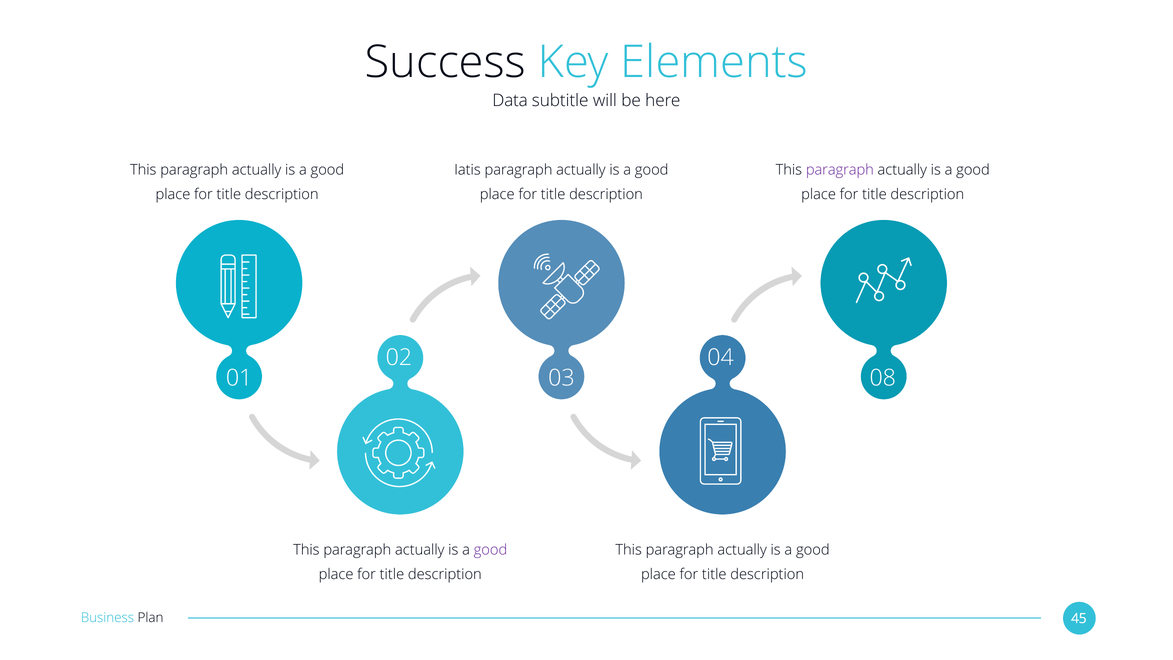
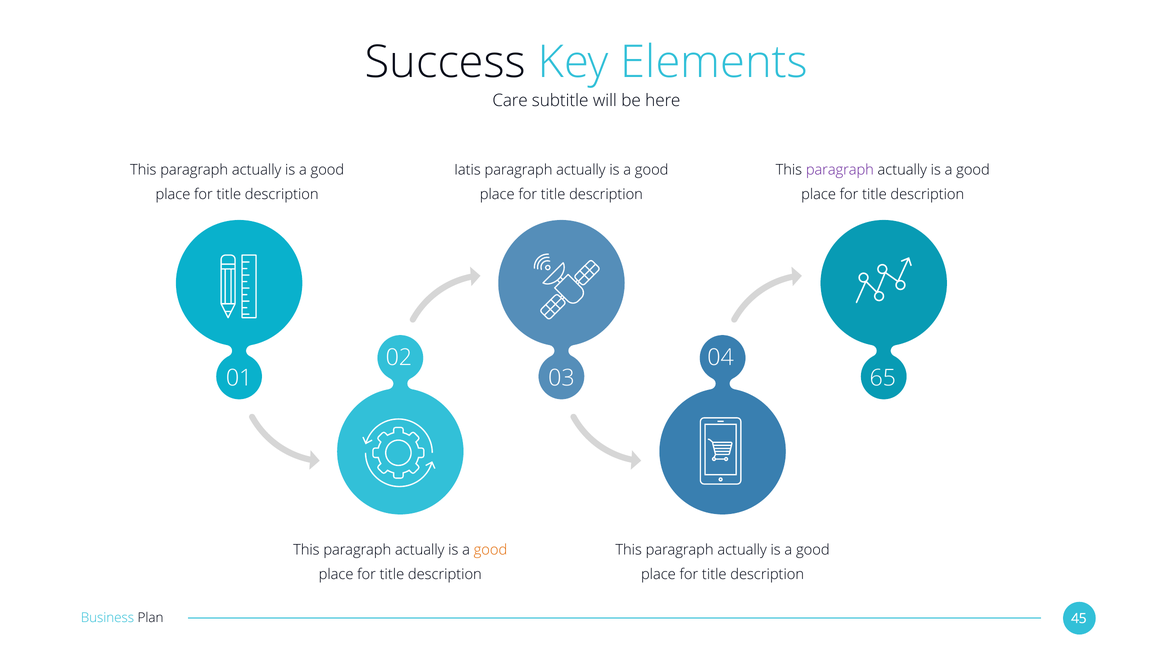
Data: Data -> Care (510, 101)
08: 08 -> 65 (883, 378)
good colour: purple -> orange (490, 550)
